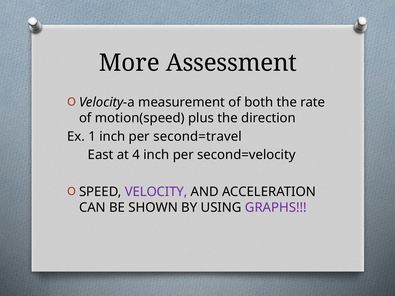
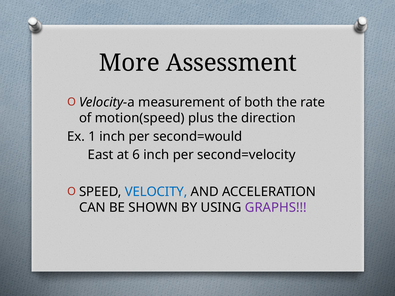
second=travel: second=travel -> second=would (198, 137)
4: 4 -> 6 (136, 155)
VELOCITY colour: purple -> blue (156, 192)
